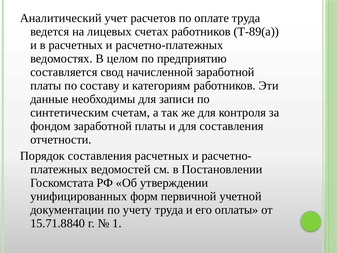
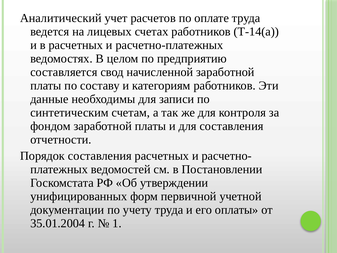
Т-89(а: Т-89(а -> Т-14(а (256, 32)
15.71.8840: 15.71.8840 -> 35.01.2004 (58, 223)
